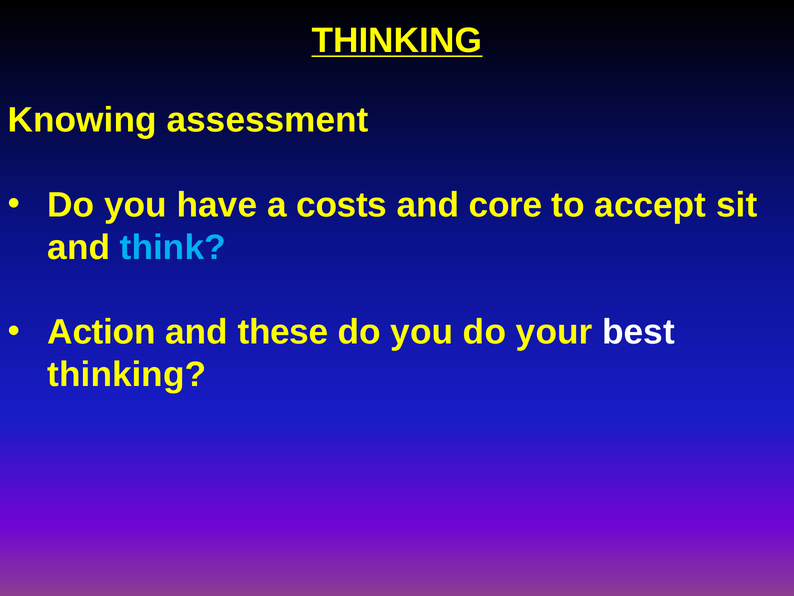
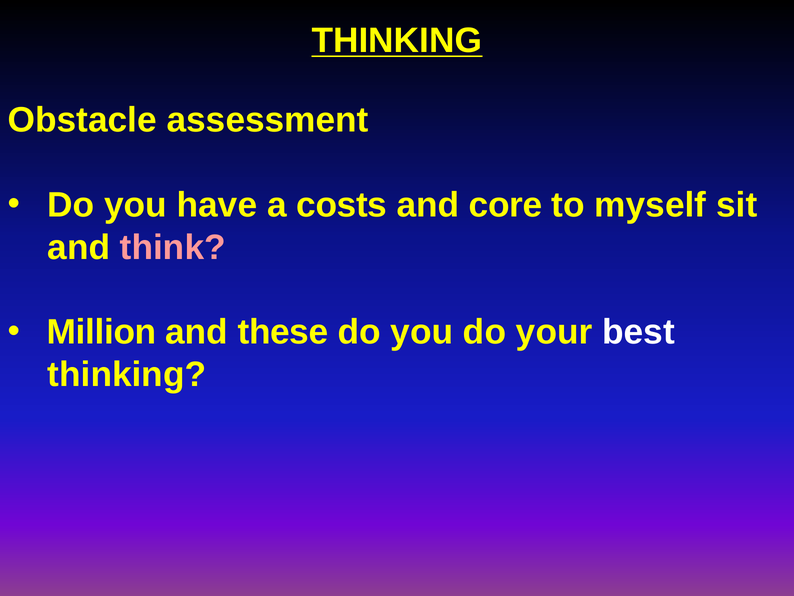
Knowing: Knowing -> Obstacle (82, 120)
accept: accept -> myself (650, 205)
think colour: light blue -> pink (173, 247)
Action: Action -> Million (102, 332)
